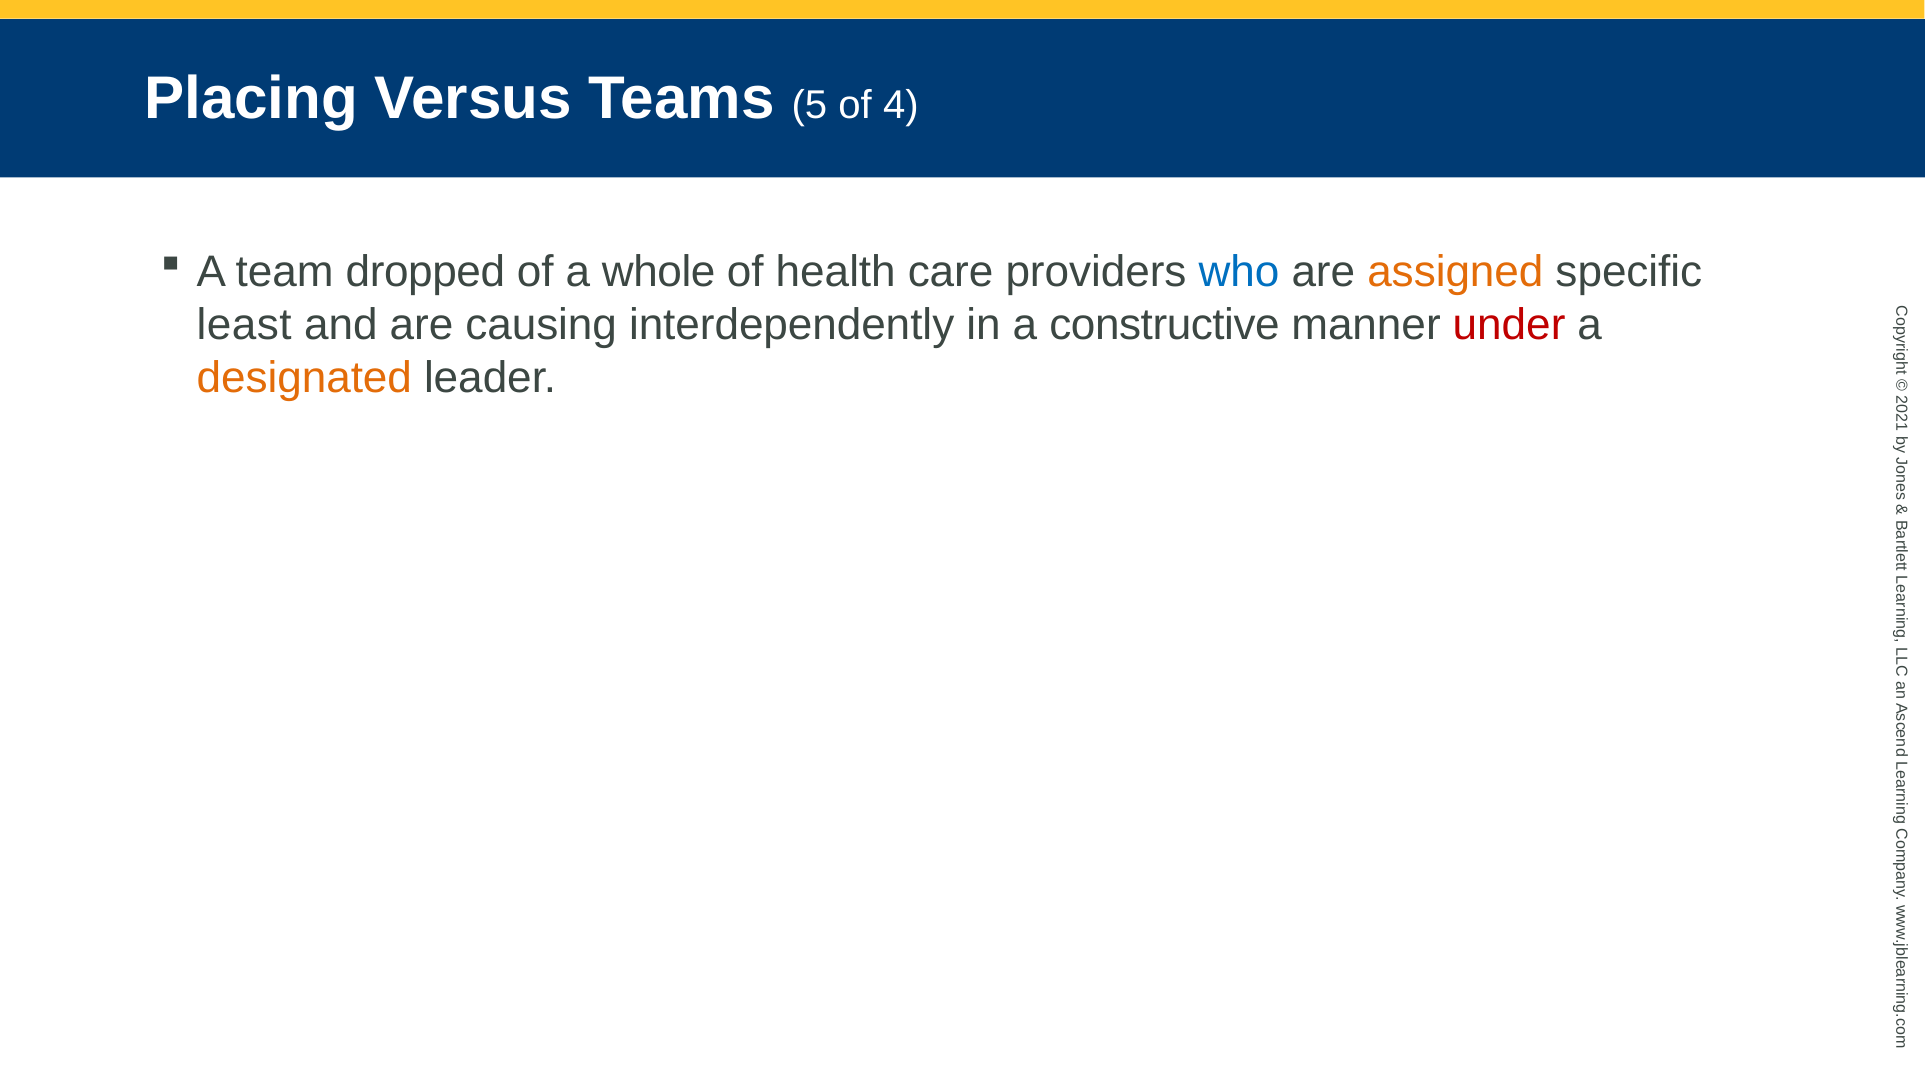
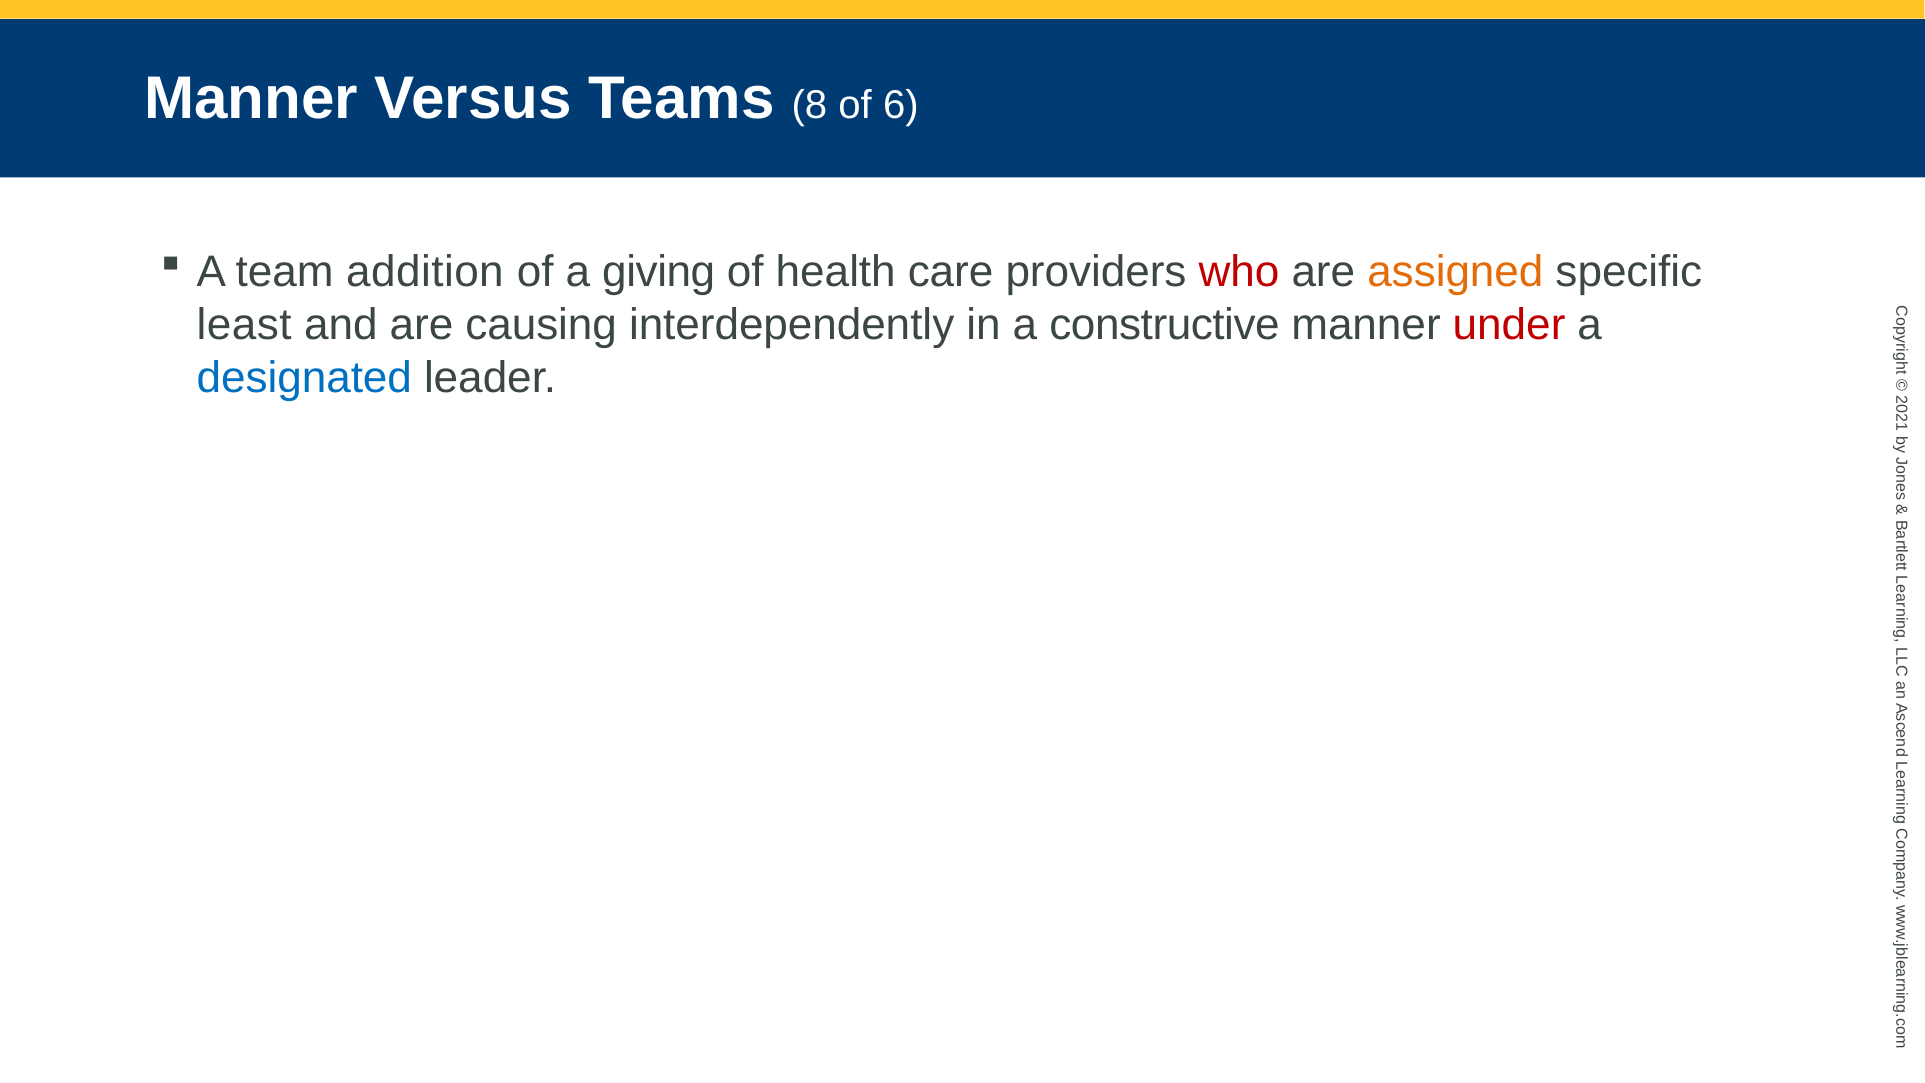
Placing: Placing -> Manner (251, 99)
5: 5 -> 8 (809, 105)
4: 4 -> 6 (901, 105)
dropped: dropped -> addition (425, 272)
whole: whole -> giving (659, 272)
who colour: blue -> red (1239, 272)
designated colour: orange -> blue (304, 378)
